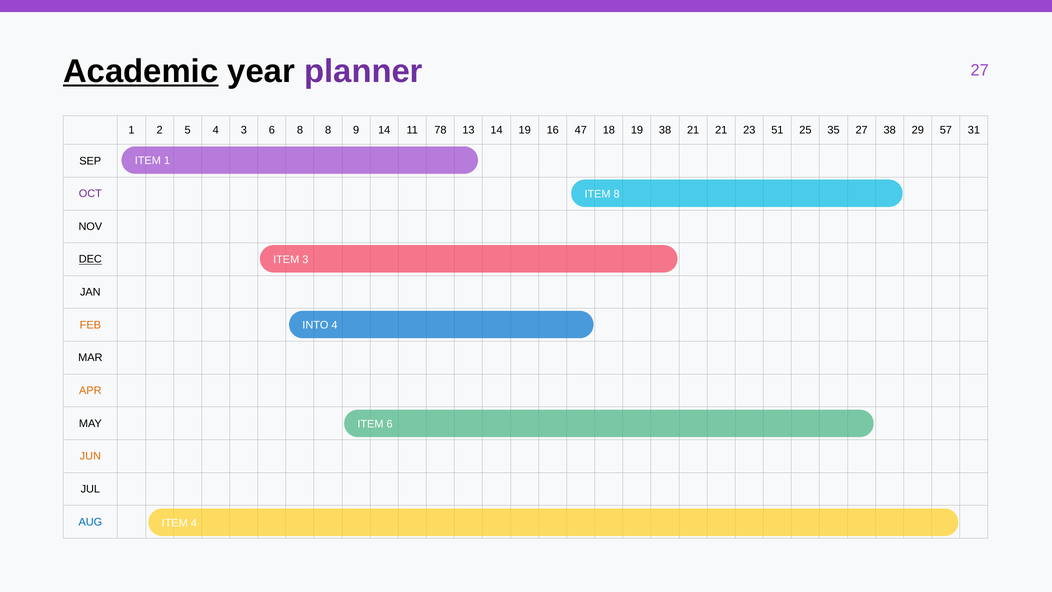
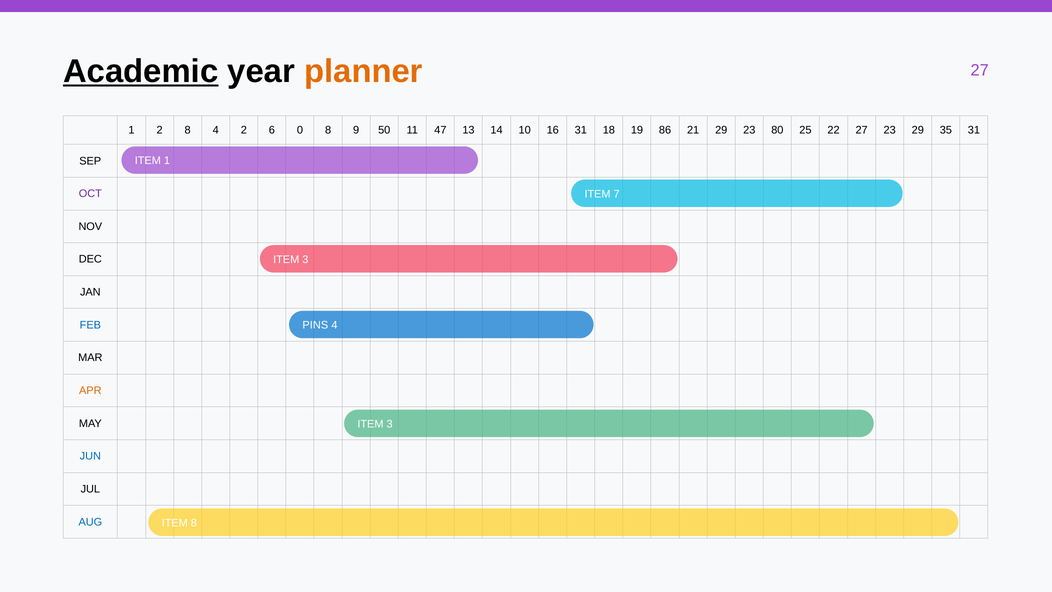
planner colour: purple -> orange (363, 71)
2 5: 5 -> 8 (188, 130)
4 3: 3 -> 2 (244, 130)
6 8: 8 -> 0 (300, 130)
9 14: 14 -> 50 (384, 130)
78: 78 -> 47 (440, 130)
14 19: 19 -> 10 (525, 130)
16 47: 47 -> 31 (581, 130)
19 38: 38 -> 86 (665, 130)
21 21: 21 -> 29 (721, 130)
51: 51 -> 80 (777, 130)
35: 35 -> 22 (834, 130)
27 38: 38 -> 23 (890, 130)
57: 57 -> 35 (946, 130)
ITEM 8: 8 -> 7 (617, 194)
DEC underline: present -> none (90, 259)
FEB colour: orange -> blue (90, 325)
INTO: INTO -> PINS (315, 325)
6: 6 -> 3 (390, 424)
JUN colour: orange -> blue (90, 456)
ITEM 4: 4 -> 8 (194, 523)
